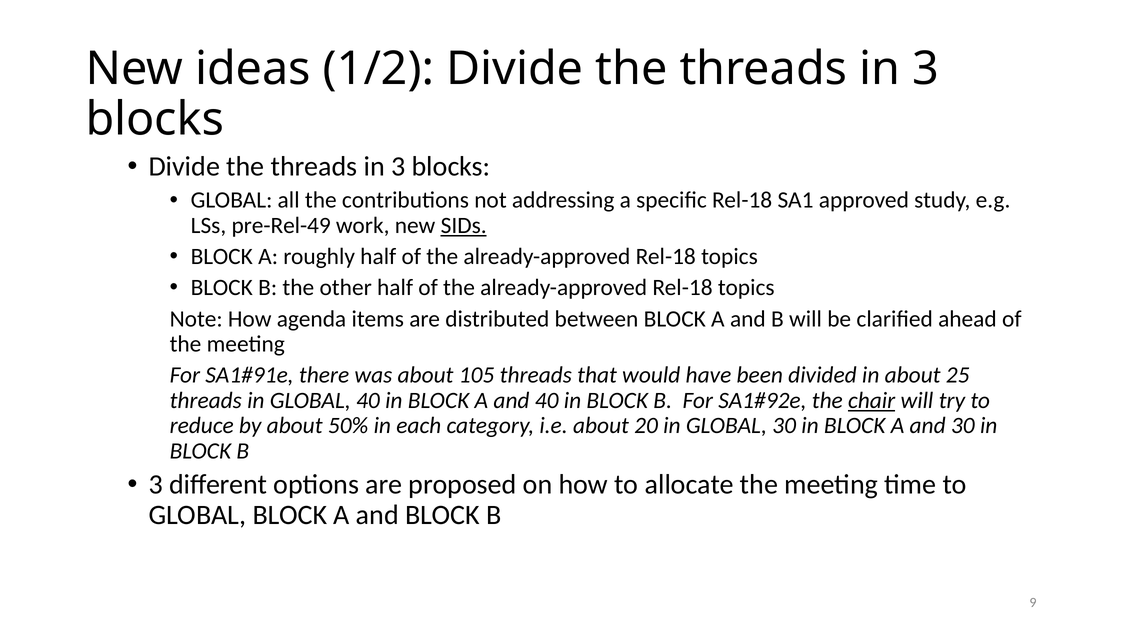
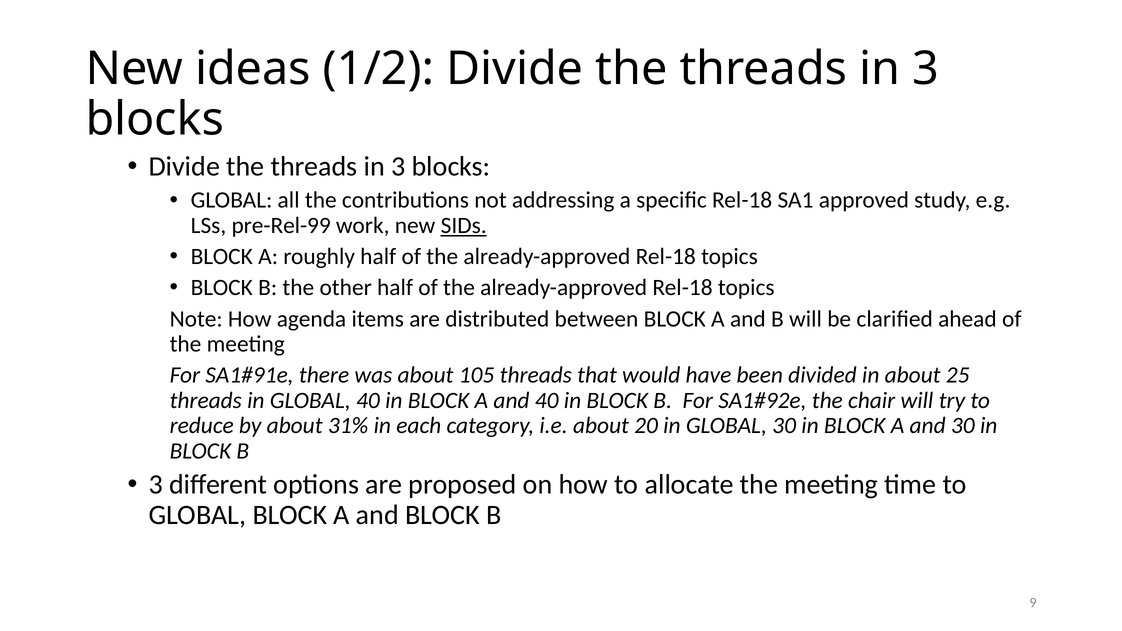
pre-Rel-49: pre-Rel-49 -> pre-Rel-99 (281, 226)
chair underline: present -> none (872, 401)
50%: 50% -> 31% (348, 426)
